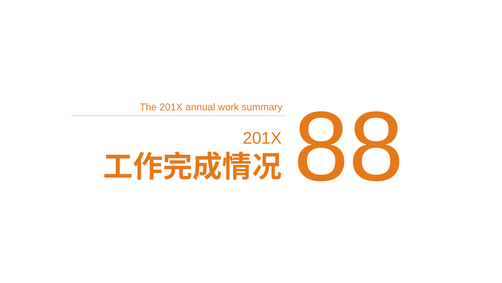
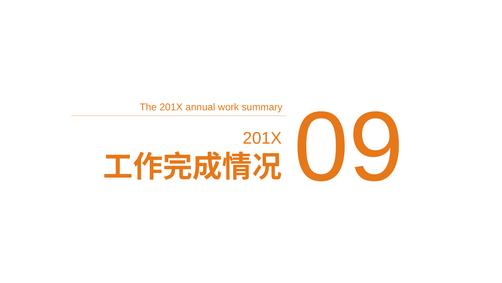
88: 88 -> 09 (349, 147)
